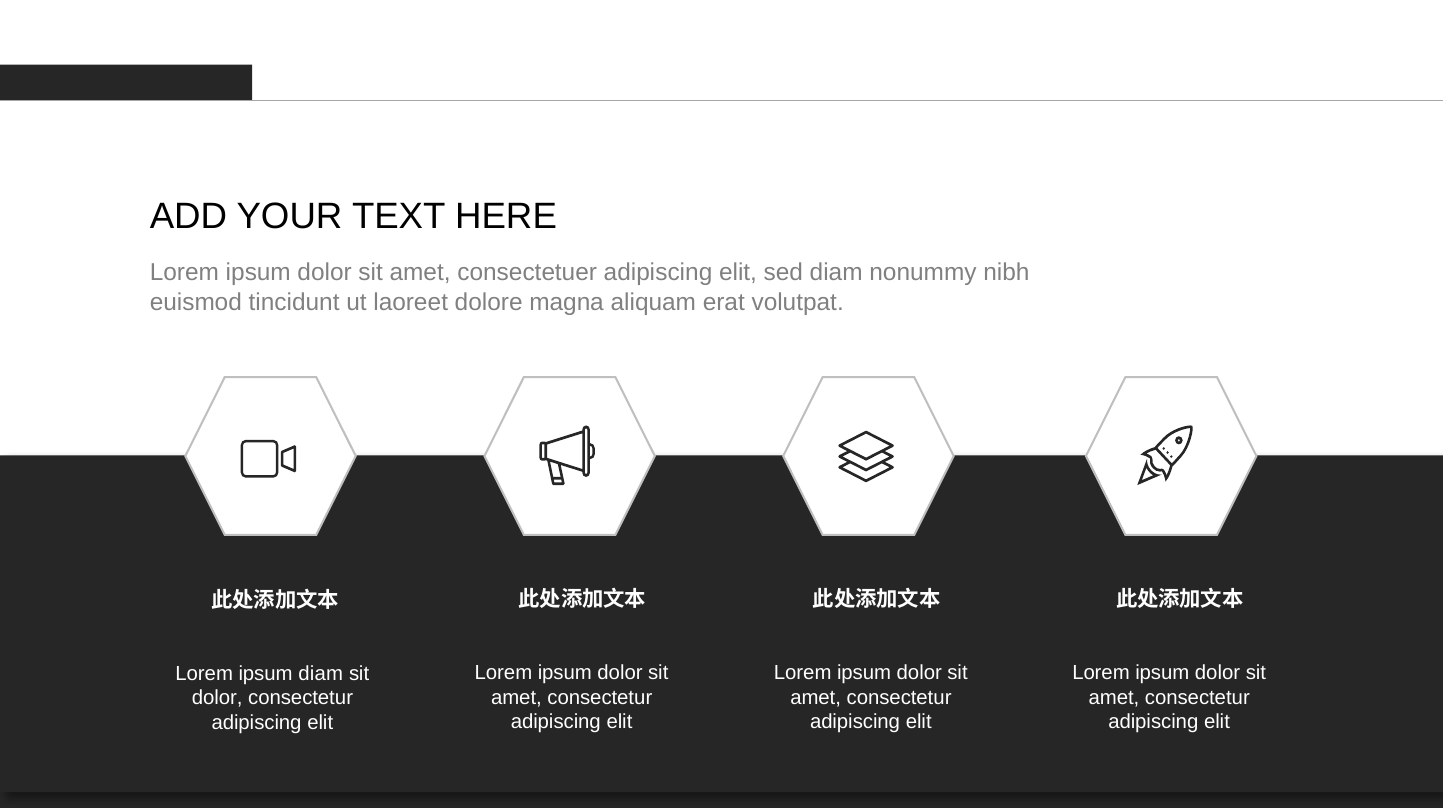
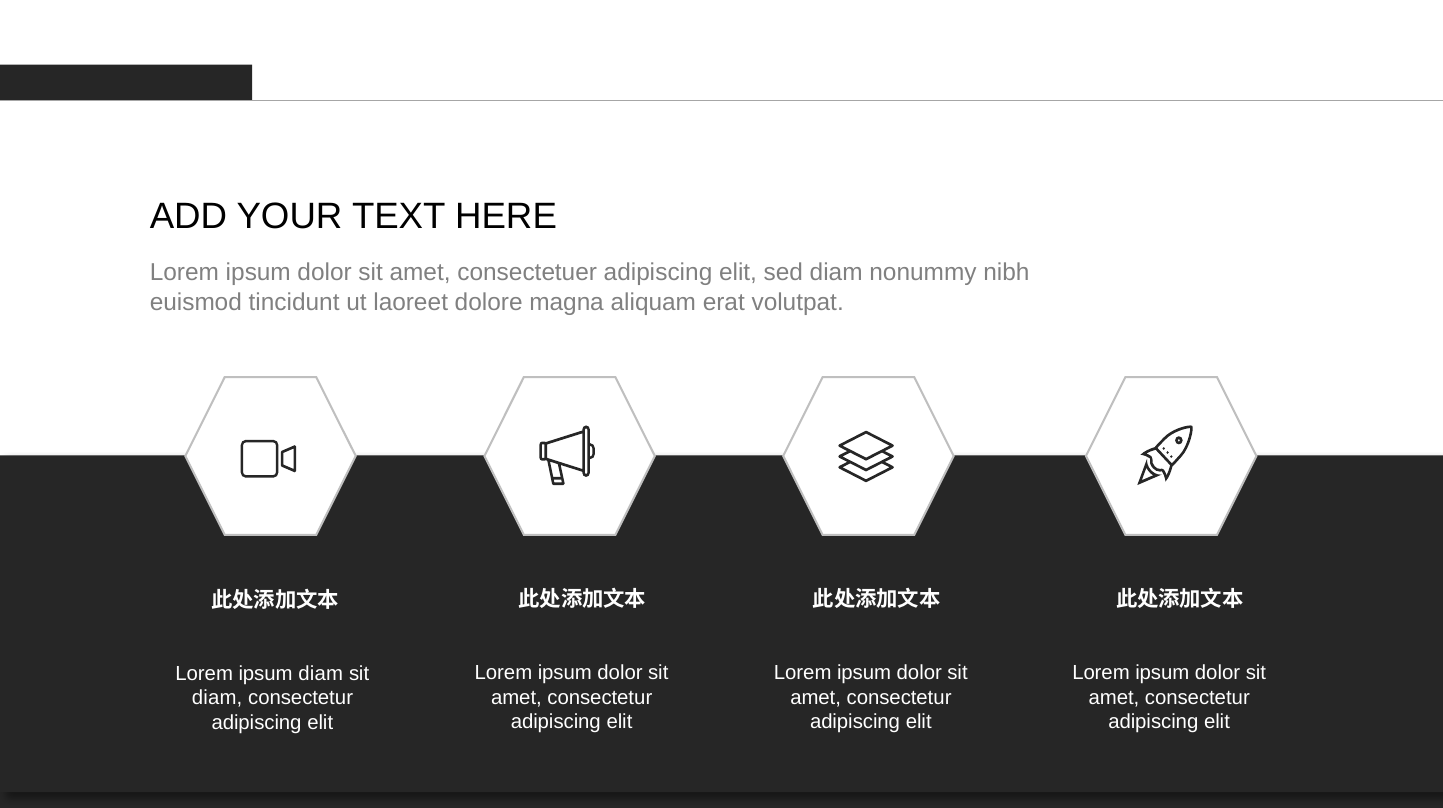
dolor: dolor -> diam (217, 698)
